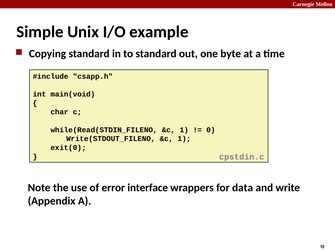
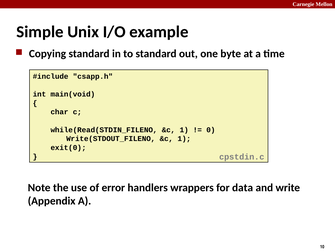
interface: interface -> handlers (148, 188)
